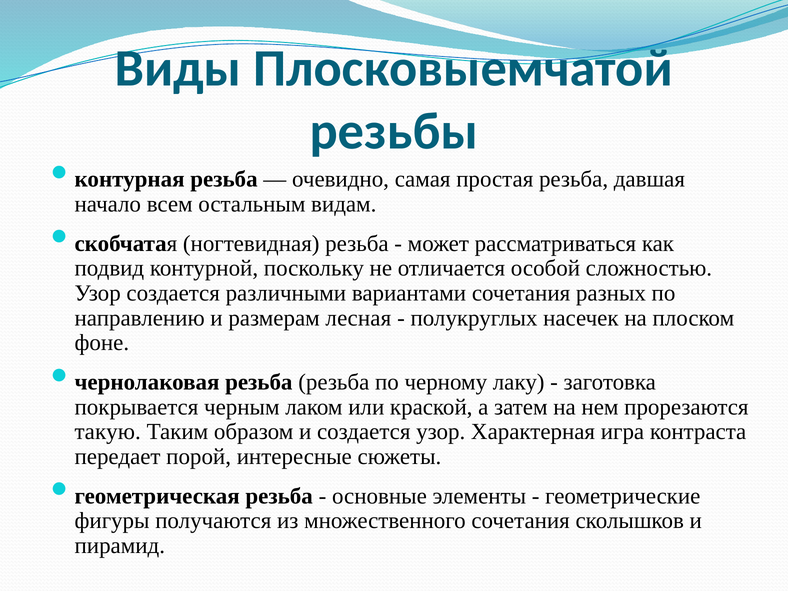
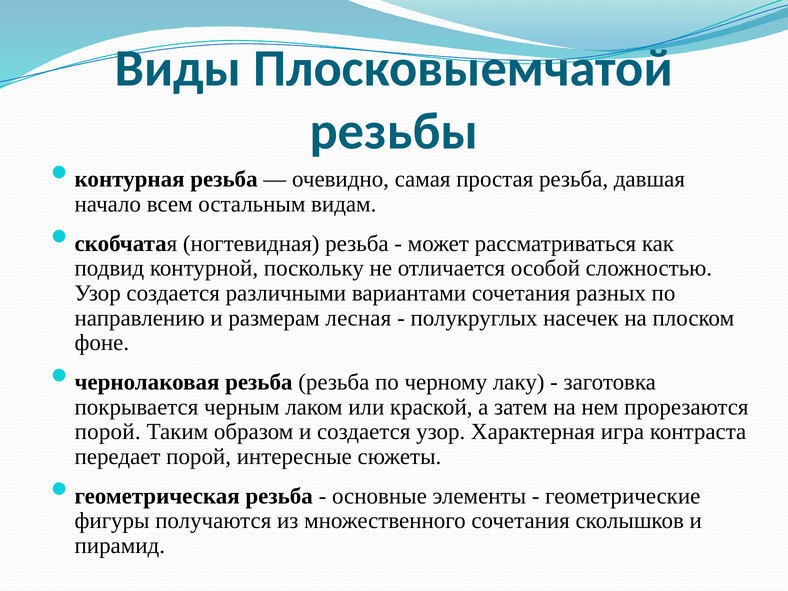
такую: такую -> порой (108, 432)
